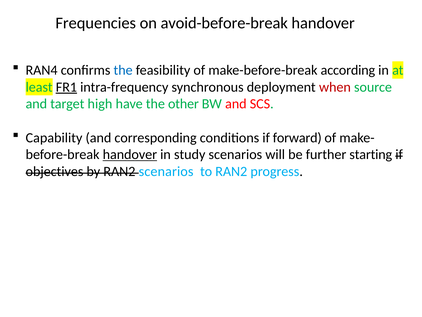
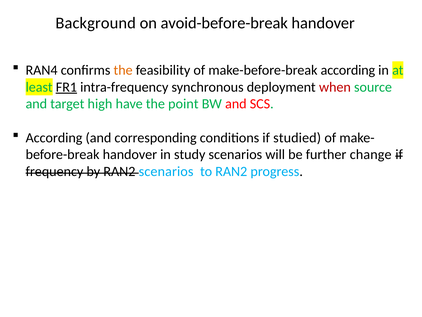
Frequencies: Frequencies -> Background (96, 23)
the colour: blue -> orange (123, 70)
other: other -> point (183, 104)
Capability: Capability -> According (54, 138)
forward: forward -> studied (297, 138)
handover underline: present -> none (130, 154)
starting: starting -> change (371, 154)
objectives: objectives -> frequency (54, 171)
